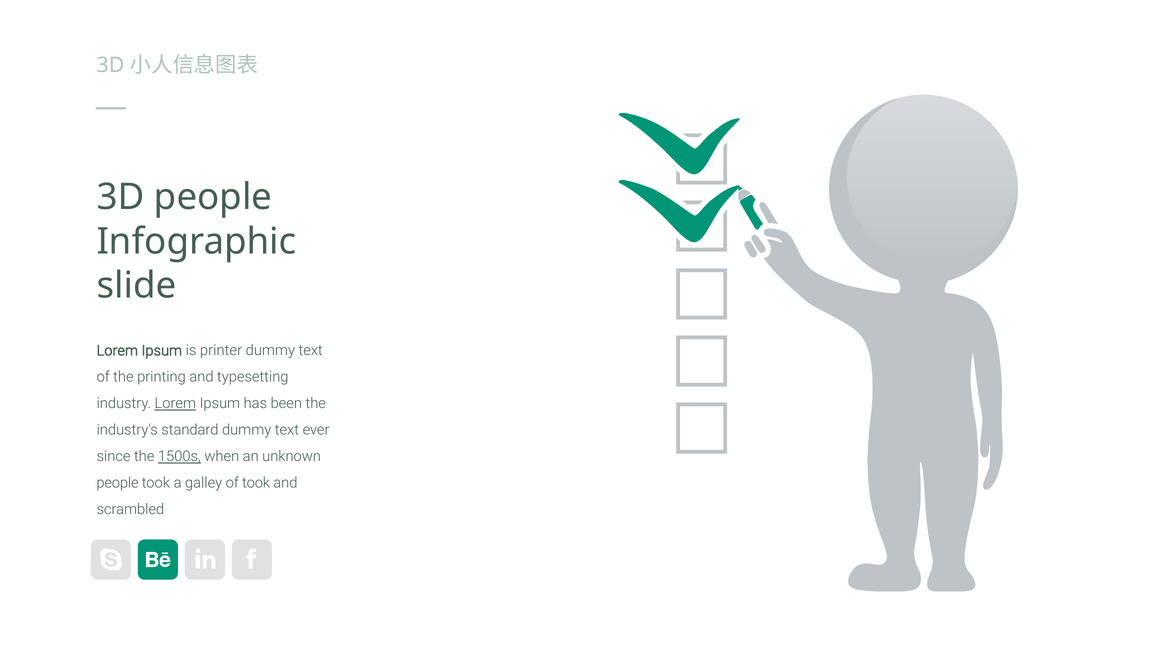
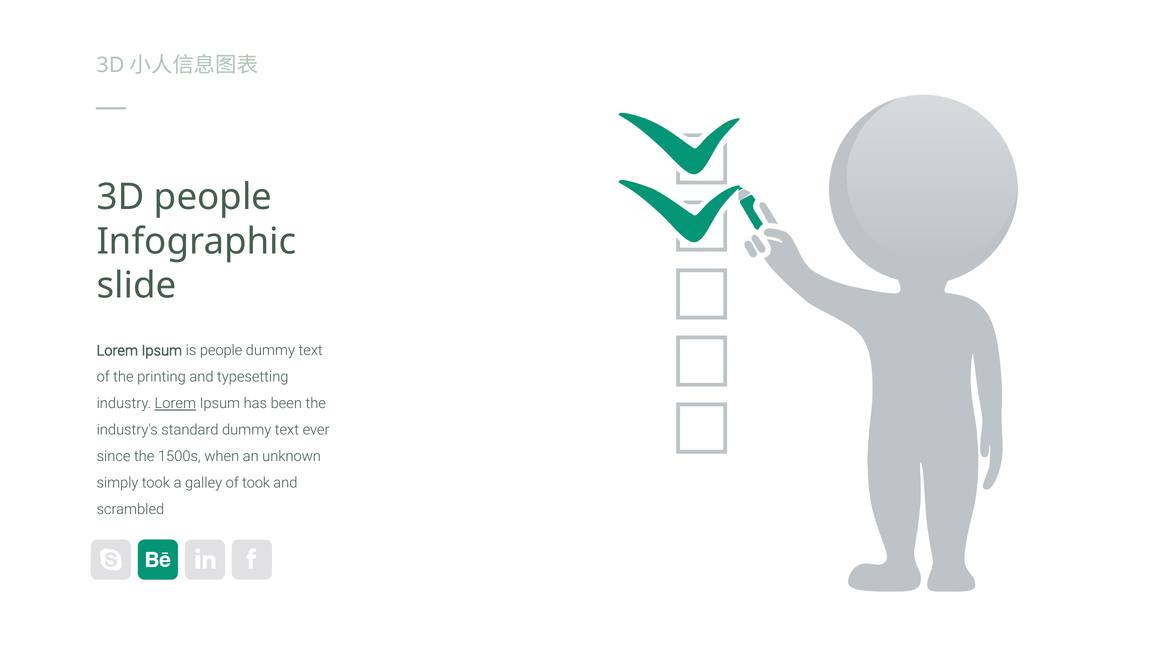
is printer: printer -> people (221, 350)
1500s underline: present -> none (179, 456)
people: people -> simply (117, 483)
